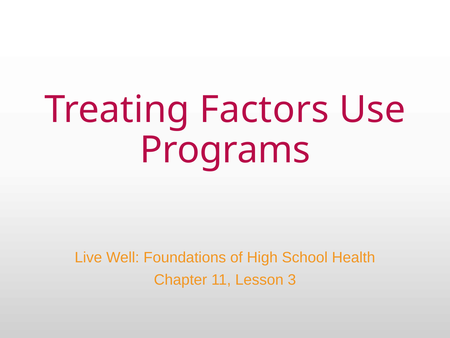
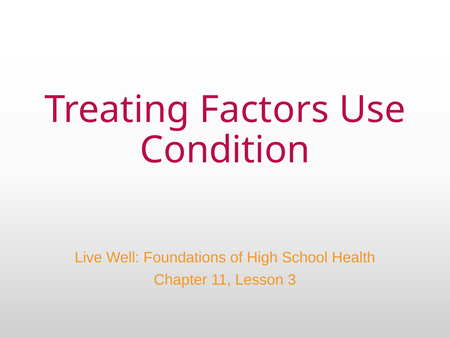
Programs: Programs -> Condition (225, 150)
